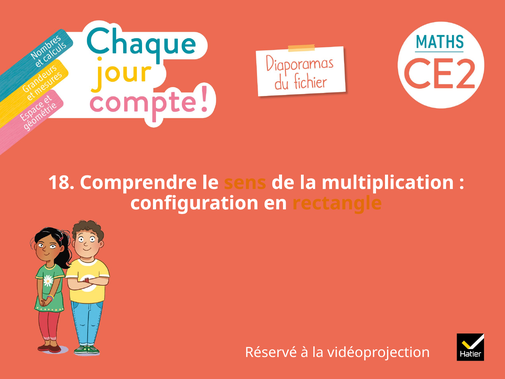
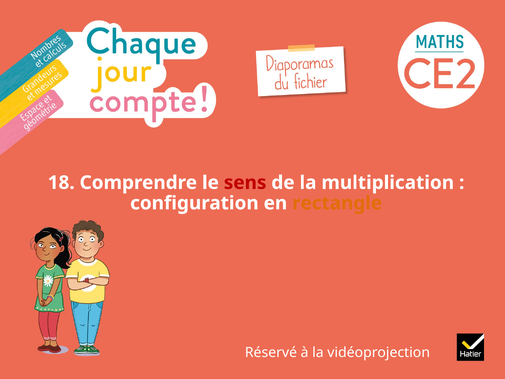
sens colour: orange -> red (245, 183)
